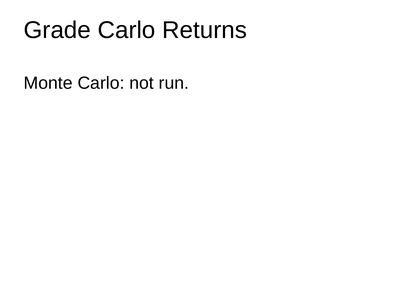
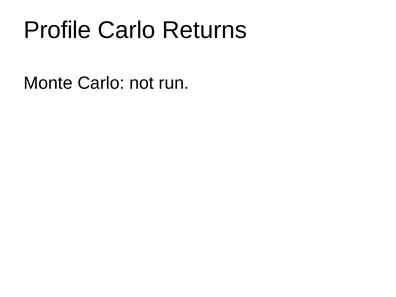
Grade: Grade -> Profile (57, 30)
